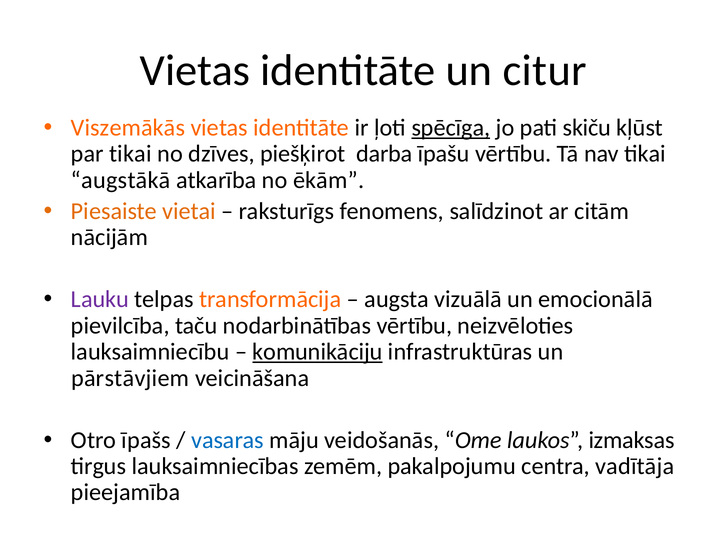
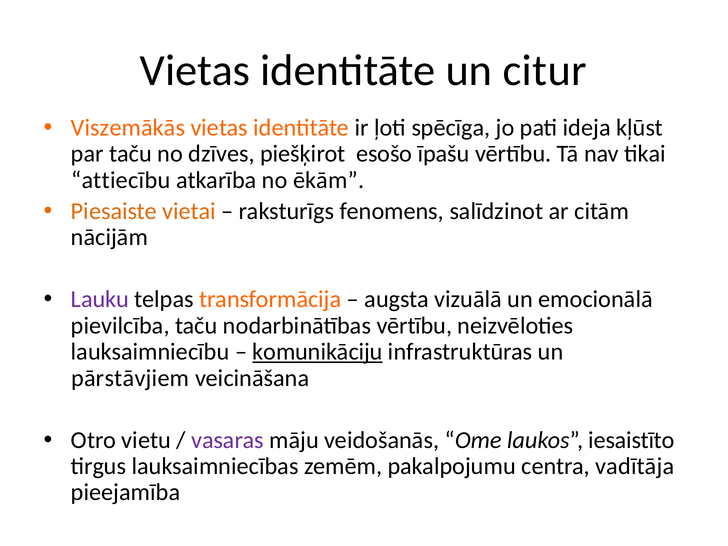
spēcīga underline: present -> none (451, 128)
skiču: skiču -> ideja (587, 128)
par tikai: tikai -> taču (131, 154)
darba: darba -> esošo (384, 154)
augstākā: augstākā -> attiecību (121, 180)
īpašs: īpašs -> vietu (146, 440)
vasaras colour: blue -> purple (228, 440)
izmaksas: izmaksas -> iesaistīto (632, 440)
